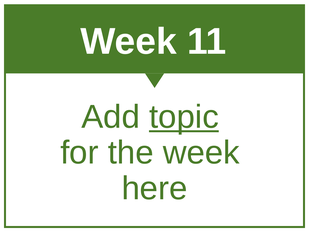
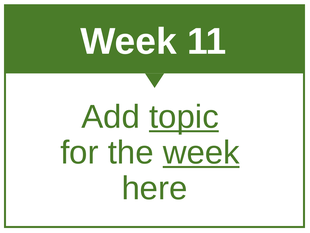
week underline: none -> present (201, 152)
